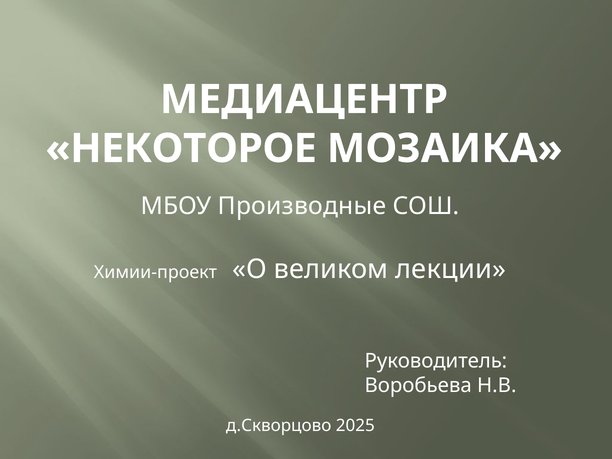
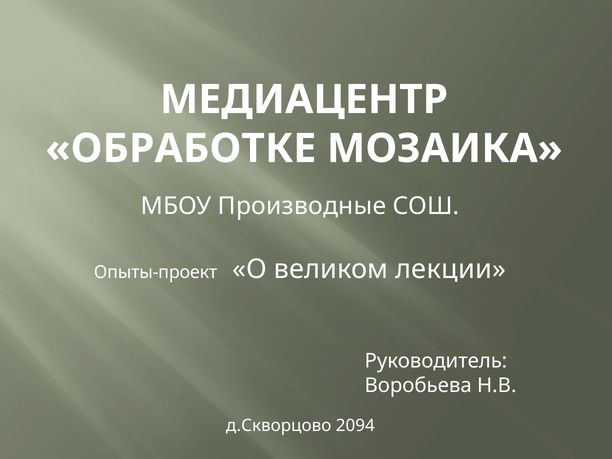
НЕКОТОРОЕ: НЕКОТОРОЕ -> ОБРАБОТКЕ (181, 149)
Химии-проект: Химии-проект -> Опыты-проект (156, 272)
2025: 2025 -> 2094 (355, 426)
